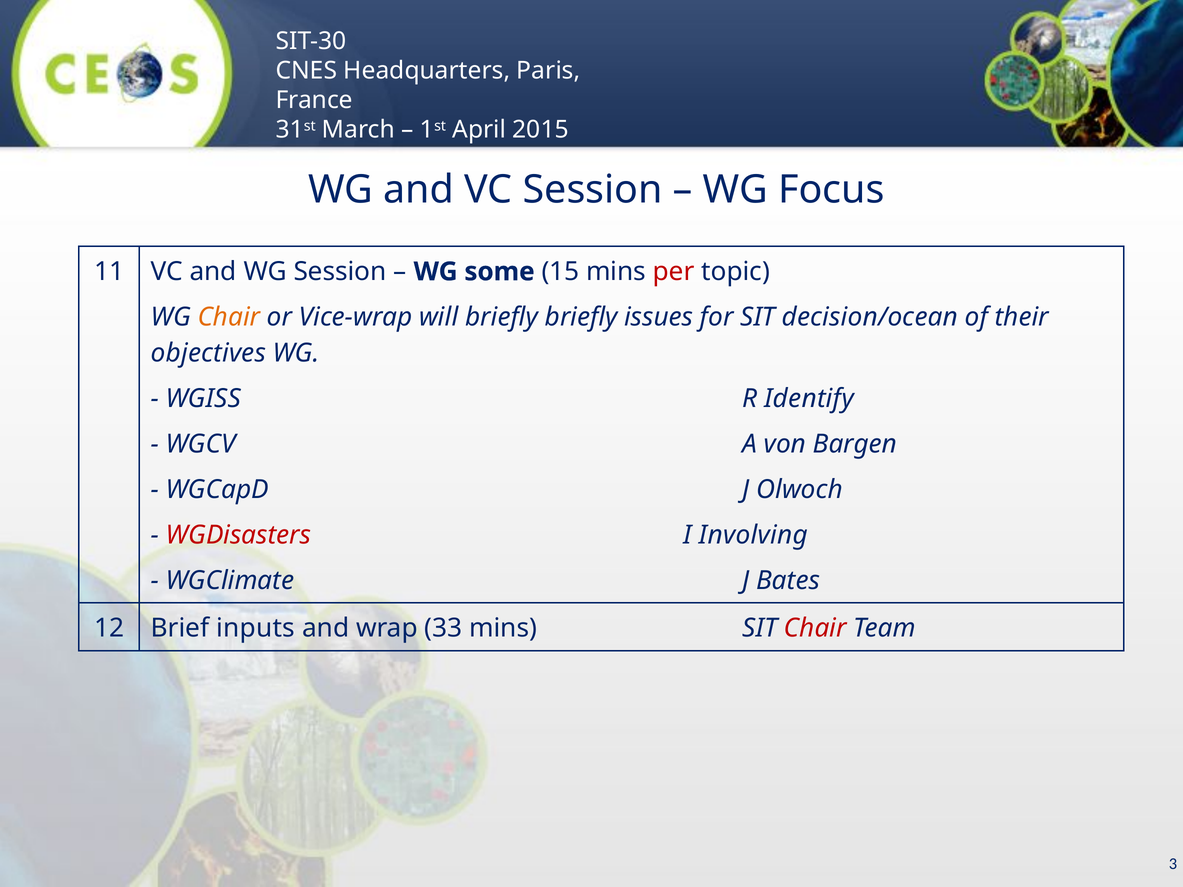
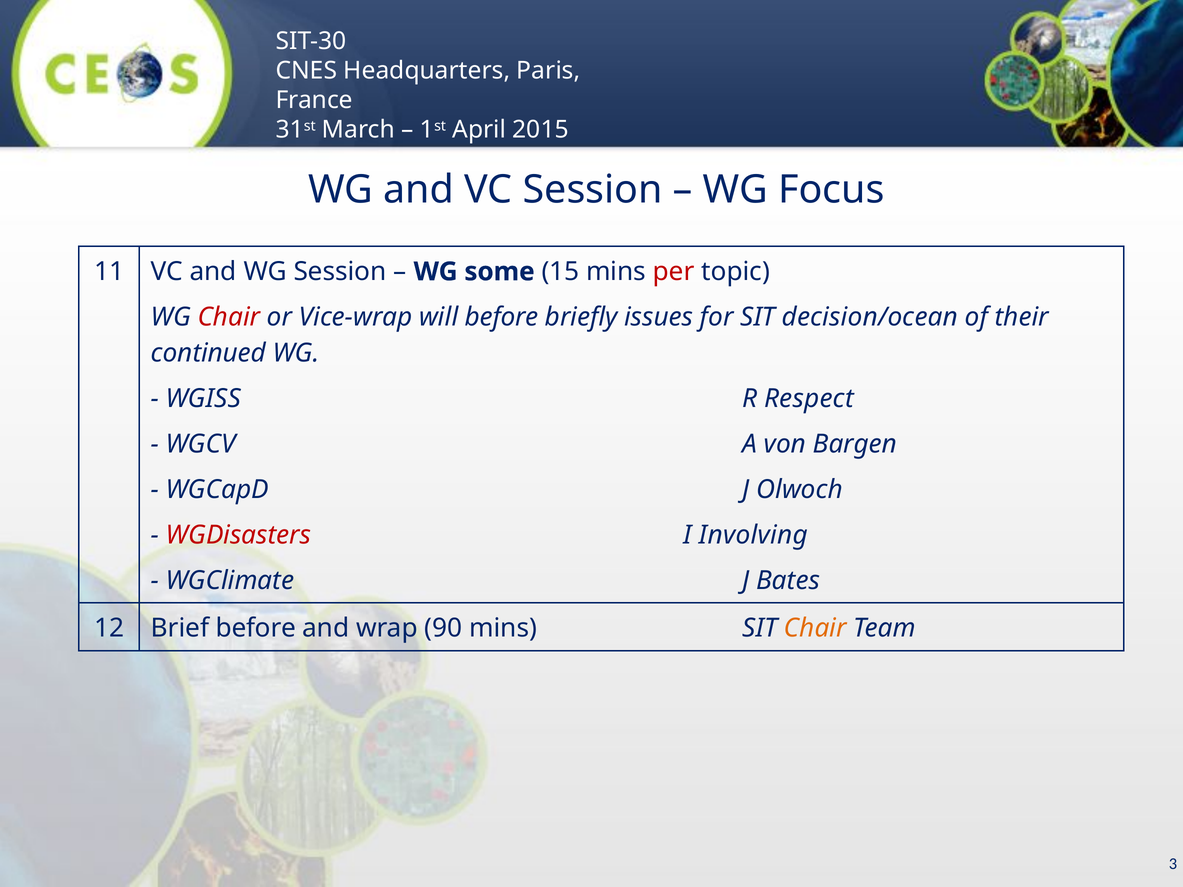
Chair colour: orange -> red (229, 317)
will briefly: briefly -> before (502, 317)
objectives: objectives -> continued (209, 353)
Identify: Identify -> Respect (809, 398)
Brief inputs: inputs -> before (256, 628)
33: 33 -> 90 (443, 628)
Chair colour: red -> orange (815, 628)
